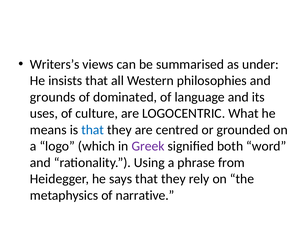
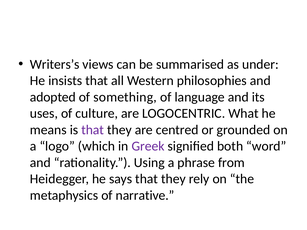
grounds: grounds -> adopted (53, 97)
dominated: dominated -> something (125, 97)
that colour: blue -> purple (93, 130)
